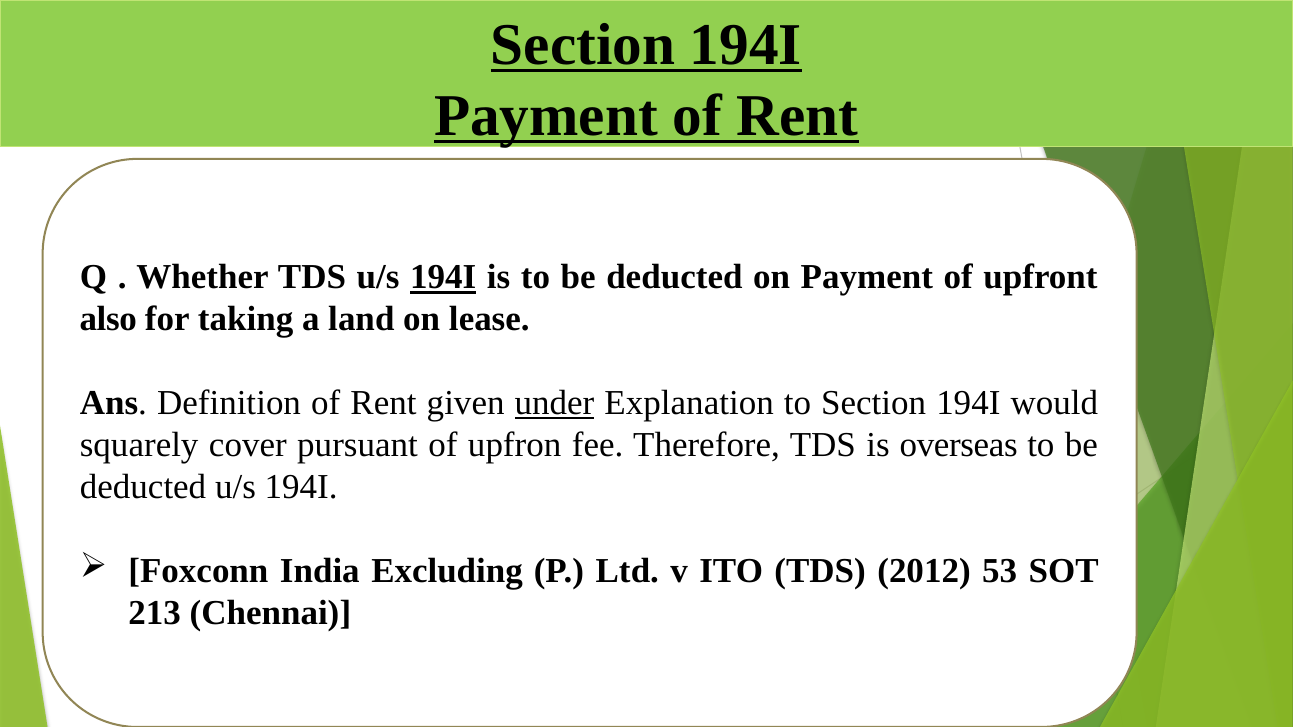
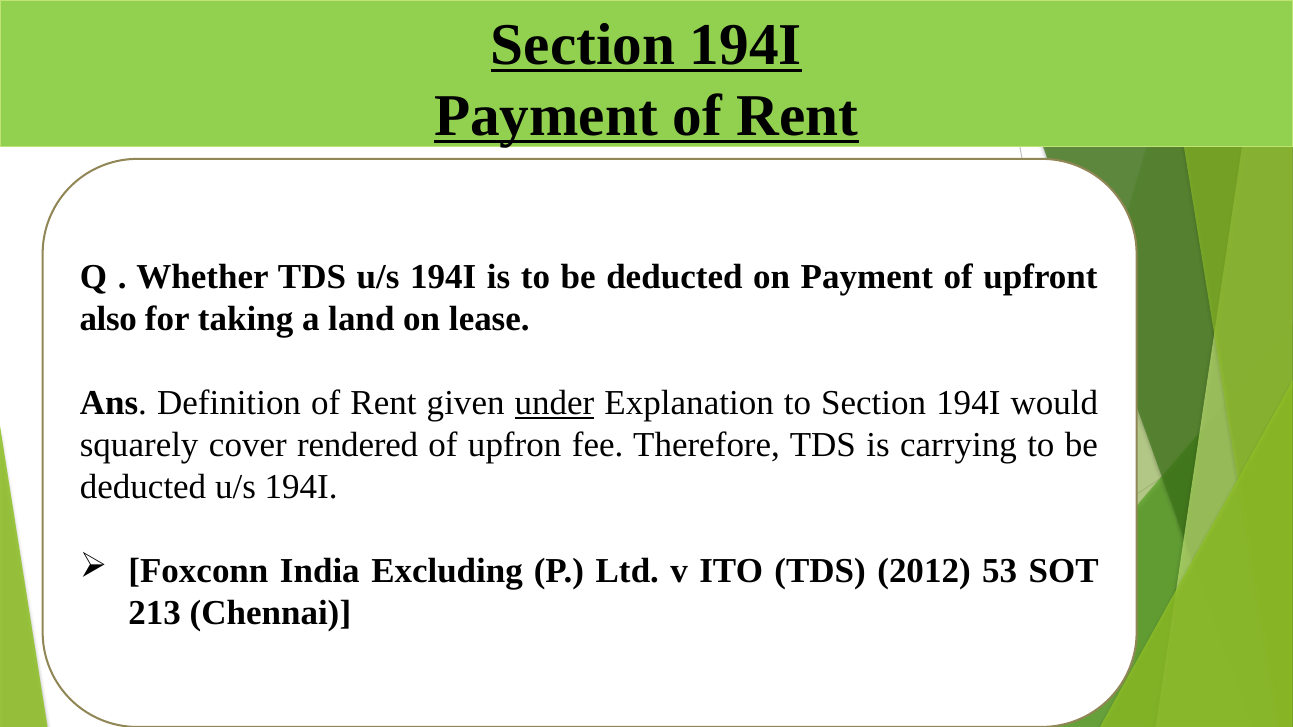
194I underline: present -> none (443, 278)
pursuant: pursuant -> rendered (358, 446)
overseas: overseas -> carrying (958, 446)
